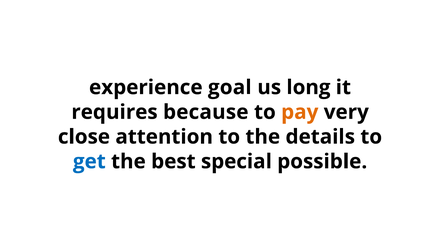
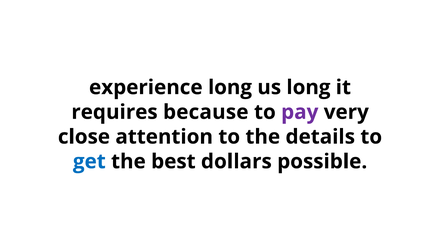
experience goal: goal -> long (230, 88)
pay colour: orange -> purple (300, 112)
special: special -> dollars (236, 162)
